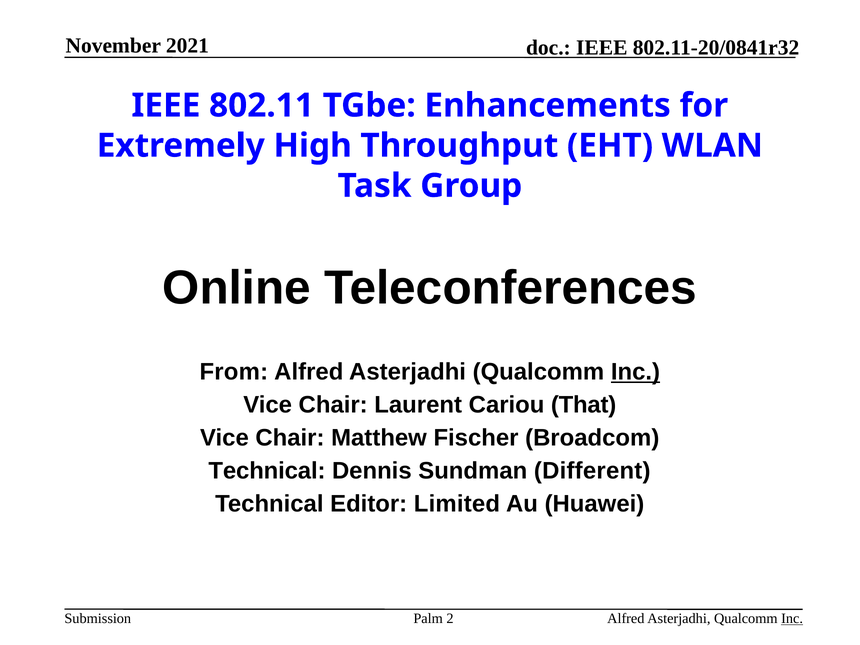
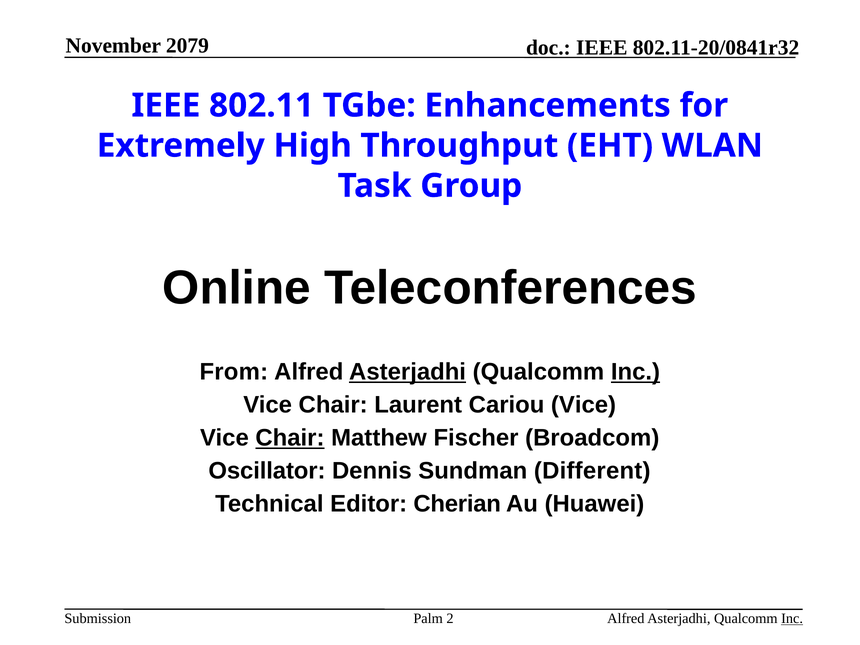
2021: 2021 -> 2079 (187, 46)
Asterjadhi underline: none -> present (408, 372)
Cariou That: That -> Vice (584, 405)
Chair underline: none -> present (290, 438)
Technical: Technical -> Oscillator (267, 471)
Limited: Limited -> Cherian (457, 504)
